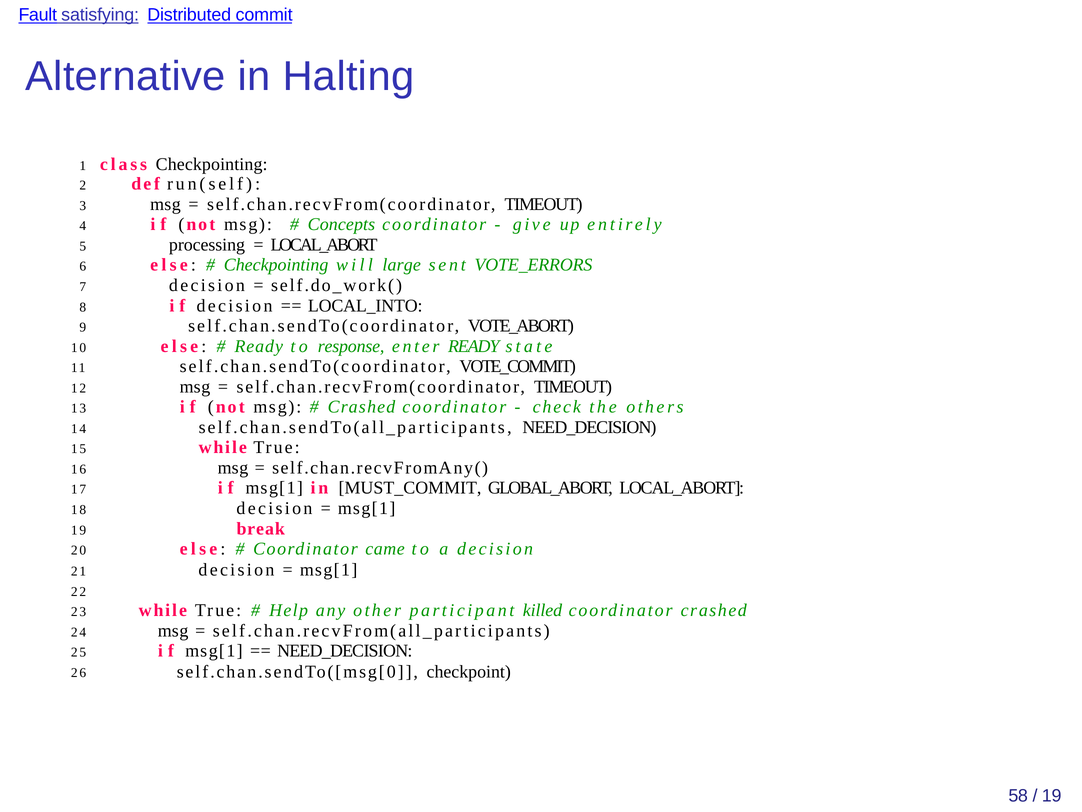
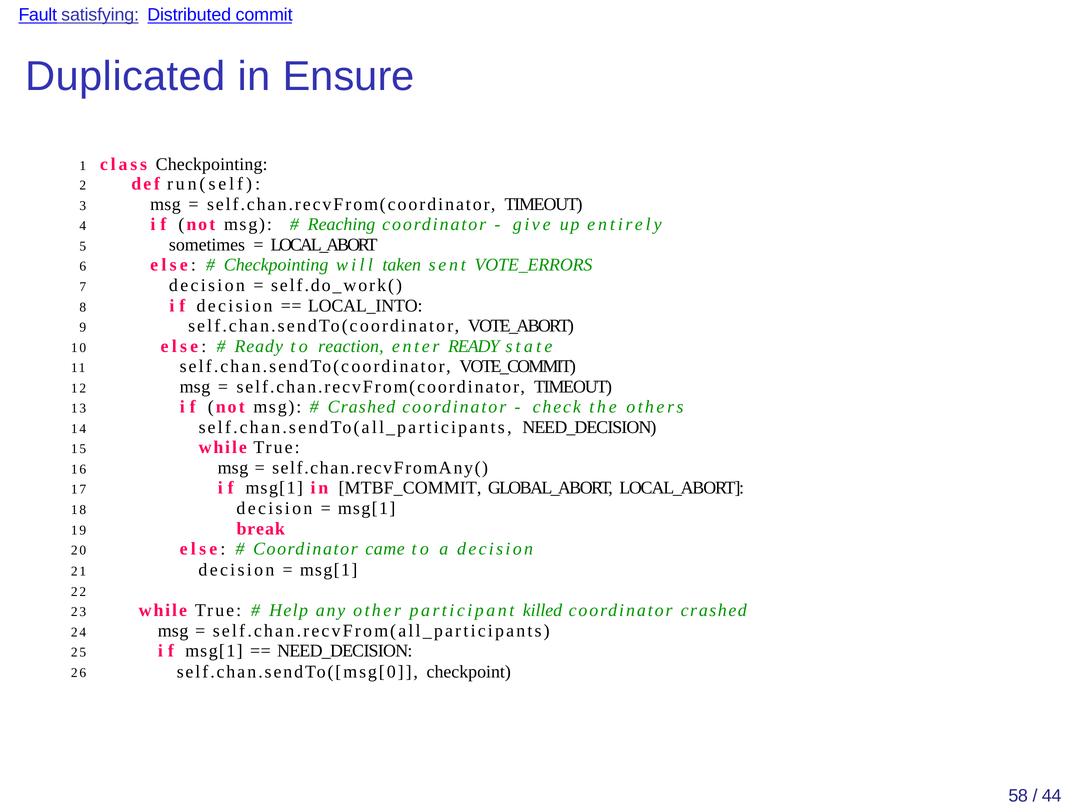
Alternative: Alternative -> Duplicated (125, 76)
Halting: Halting -> Ensure (349, 76)
Concepts: Concepts -> Reaching (342, 225)
processing: processing -> sometimes (207, 245)
large: large -> taken (402, 265)
response: response -> reaction (351, 346)
MUST_COMMIT: MUST_COMMIT -> MTBF_COMMIT (410, 488)
19: 19 -> 44 (1052, 796)
